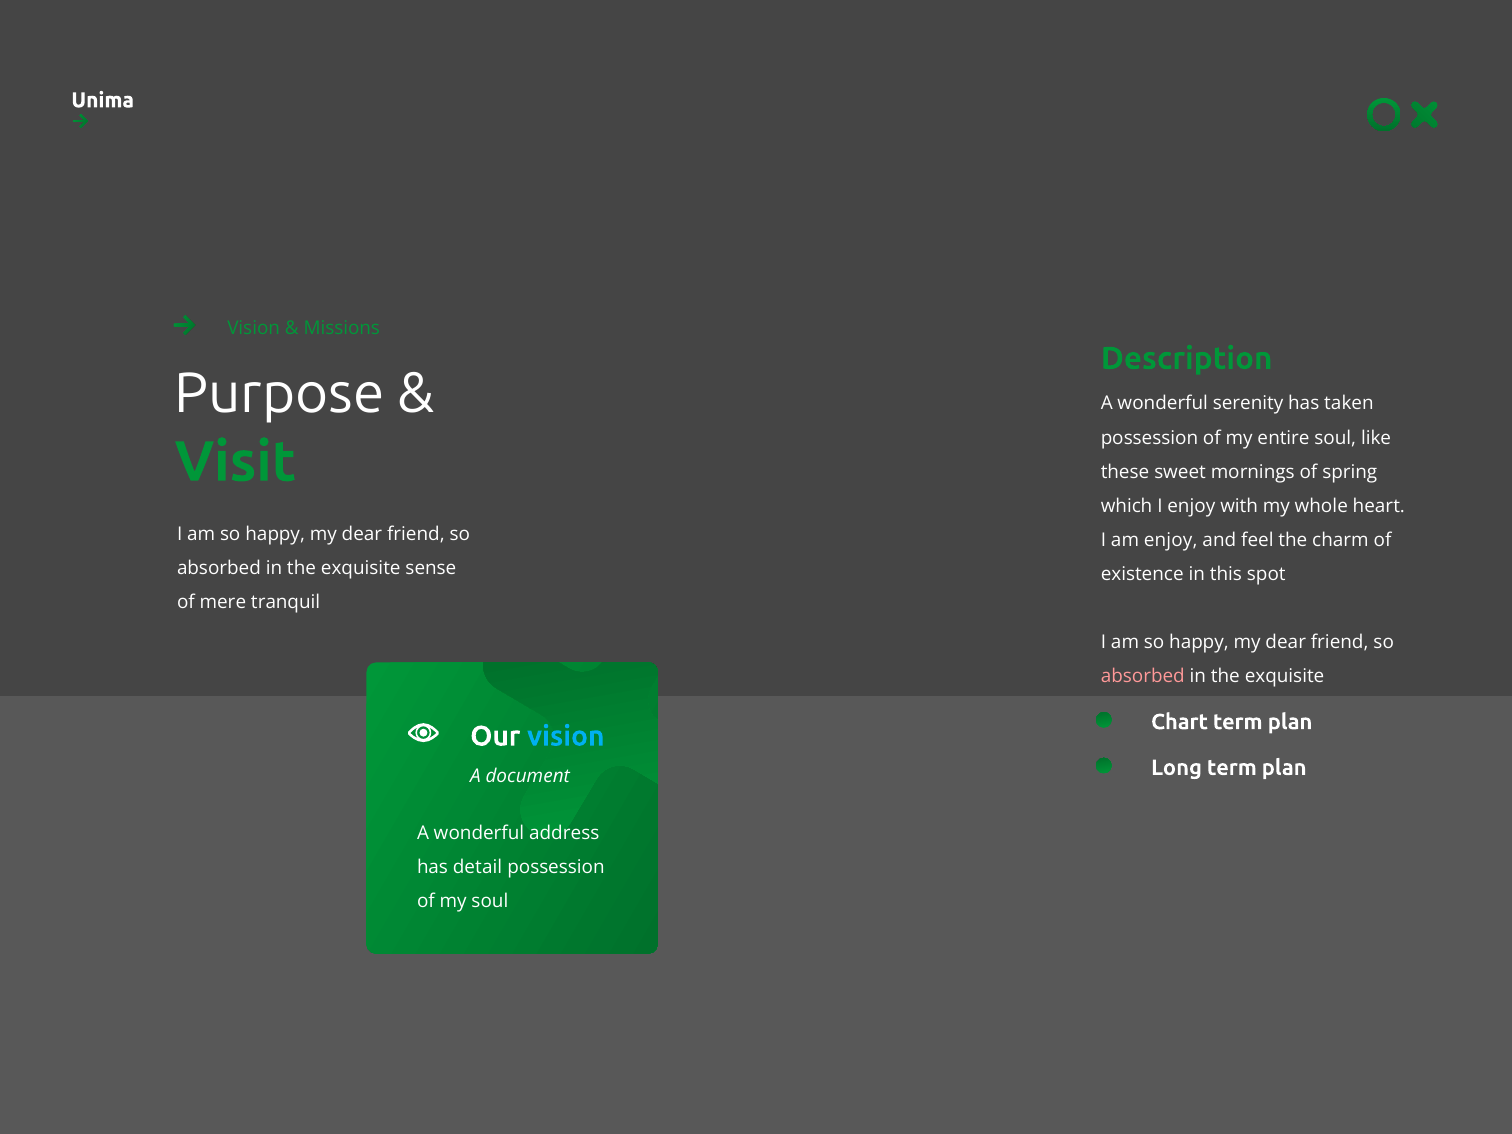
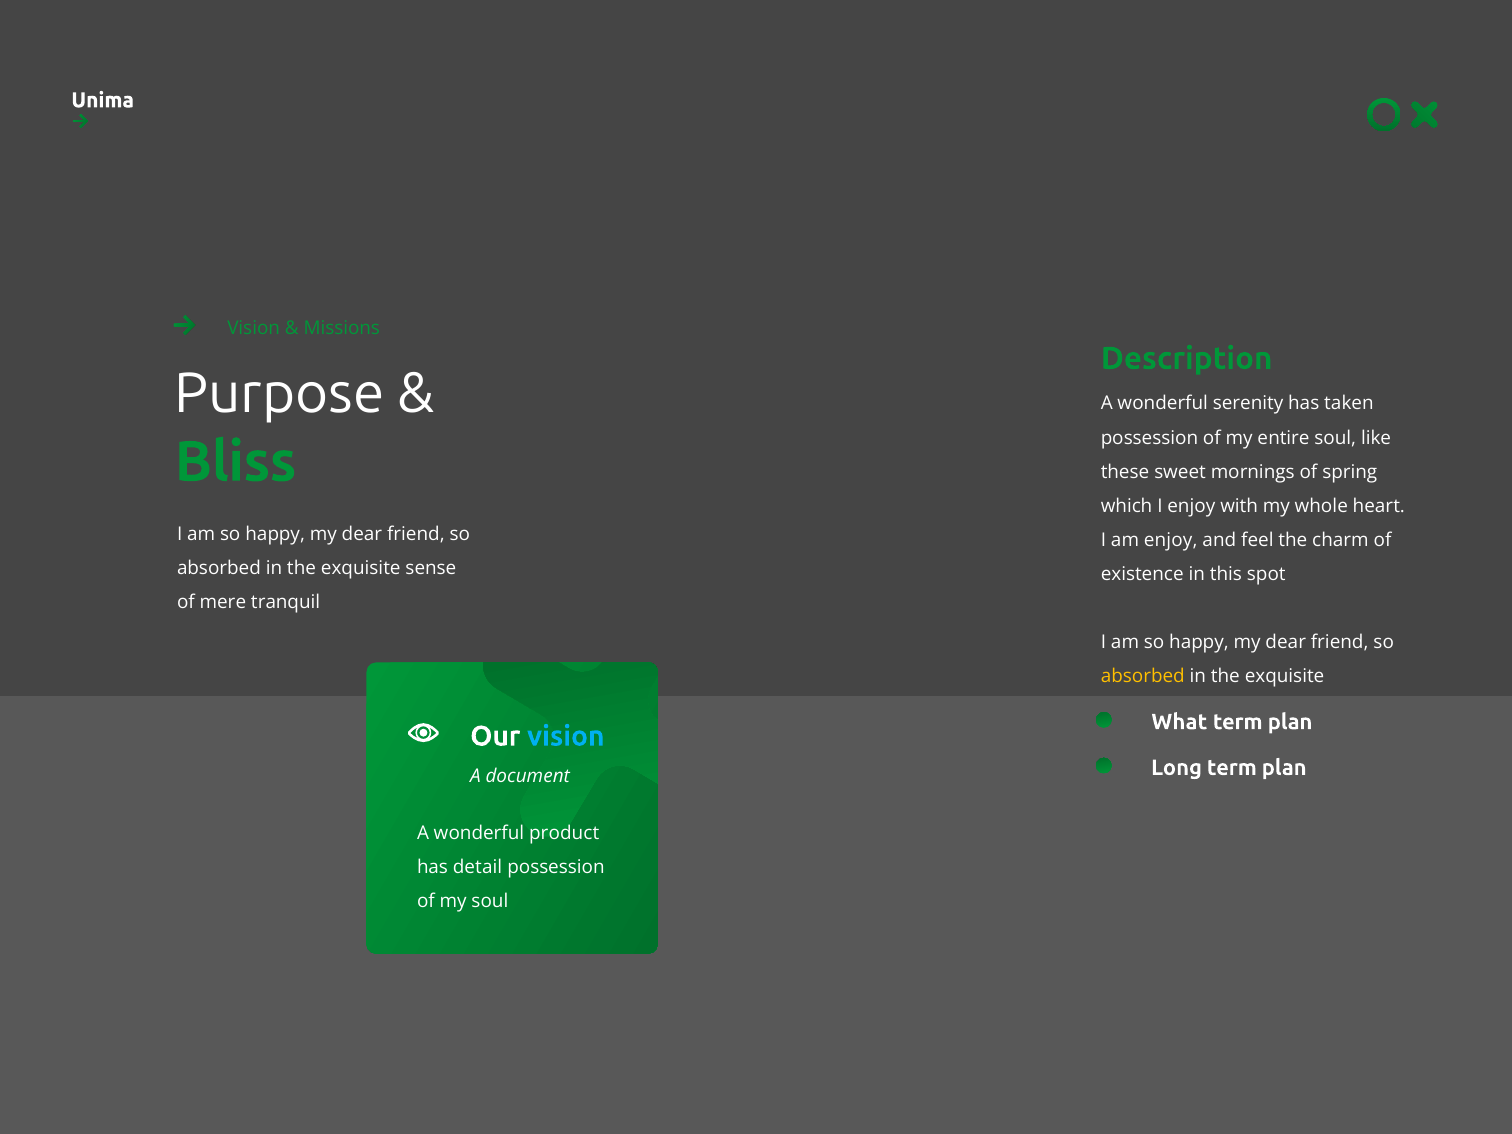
Visit: Visit -> Bliss (236, 462)
absorbed colour: pink -> yellow (1143, 677)
Chart: Chart -> What (1179, 722)
address: address -> product (564, 833)
